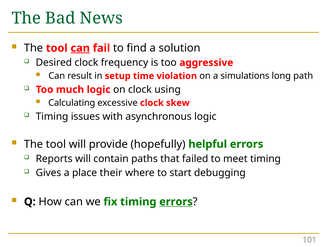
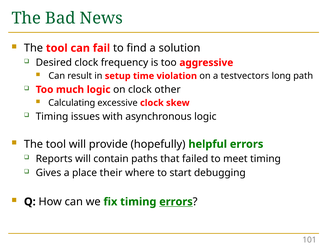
can underline: present -> none (80, 48)
simulations: simulations -> testvectors (245, 76)
using: using -> other (168, 90)
